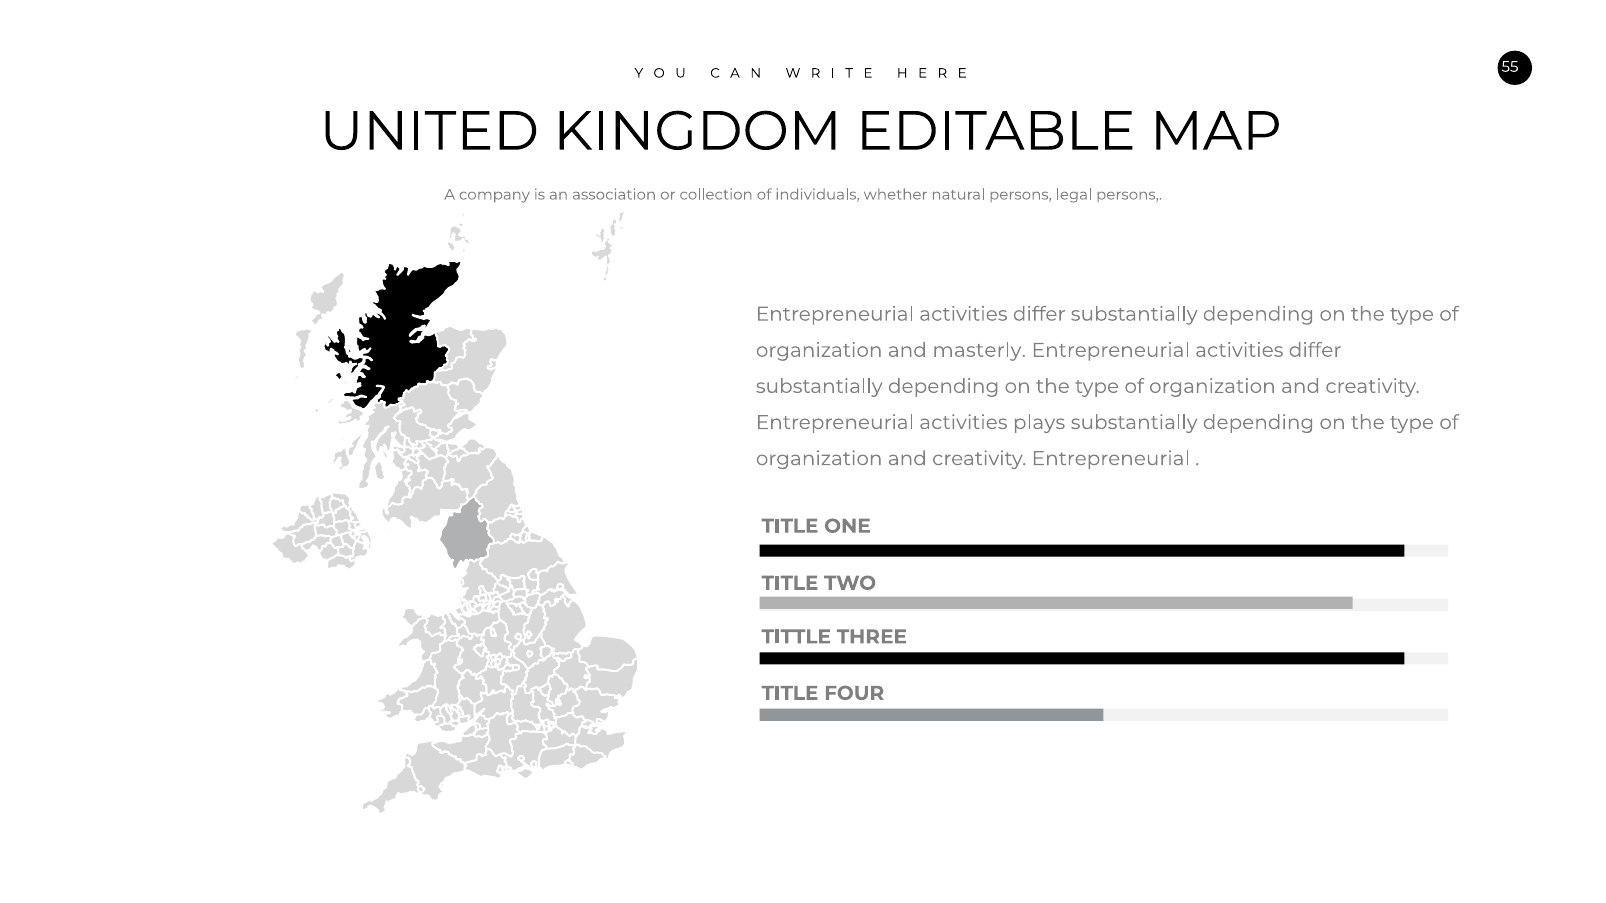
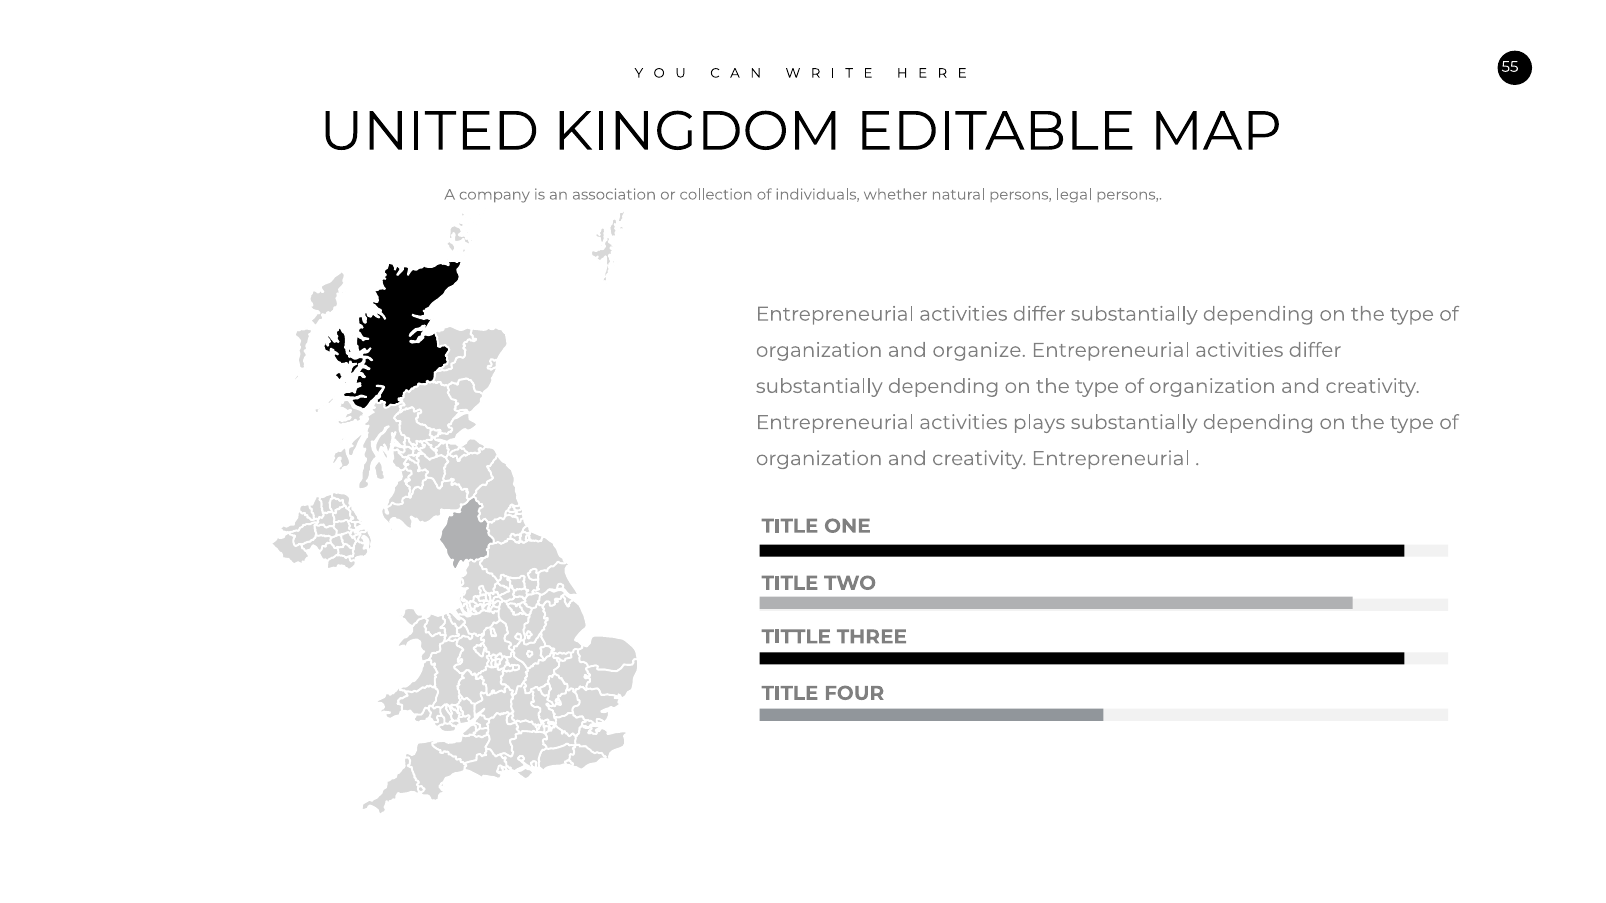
masterly: masterly -> organize (979, 350)
